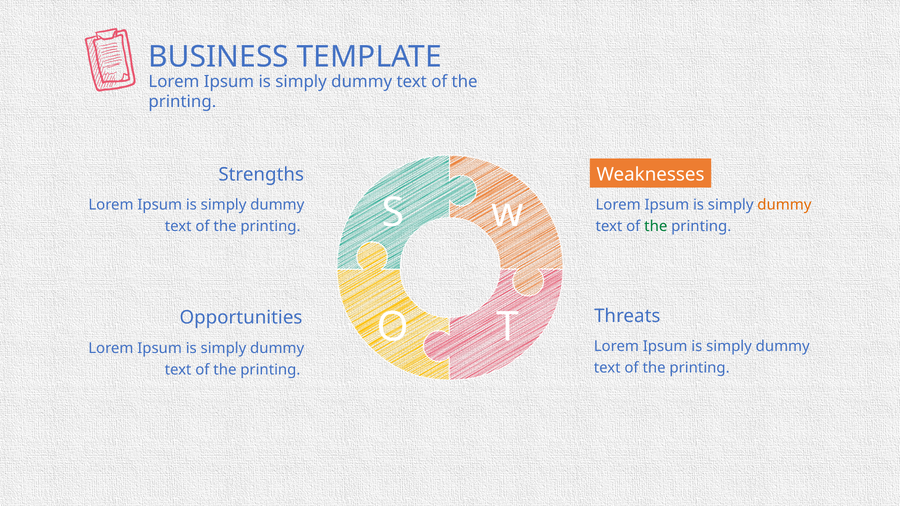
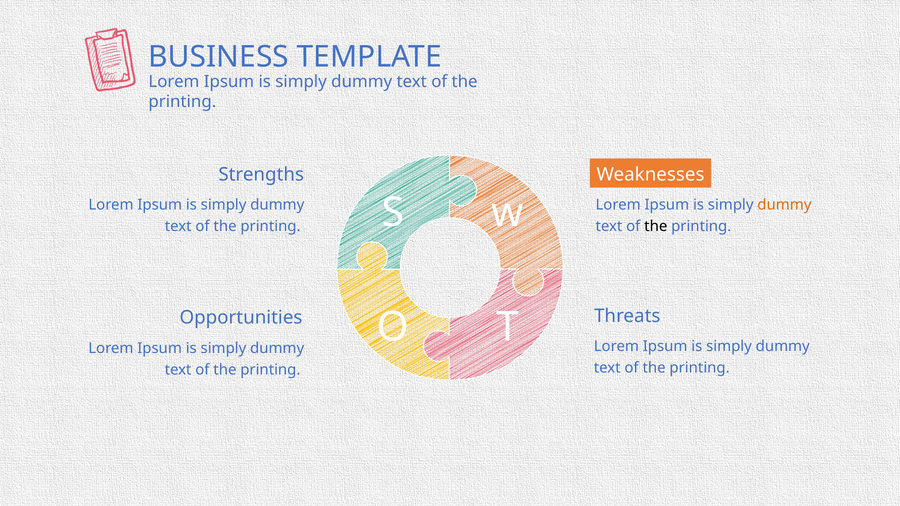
the colour: green -> black (656, 227)
